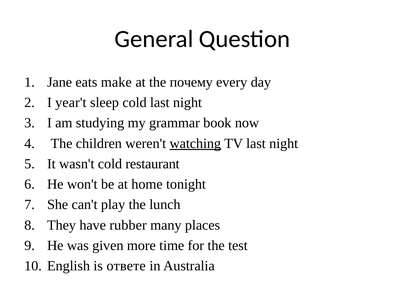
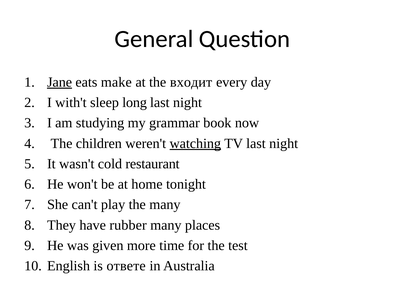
Jane underline: none -> present (60, 82)
почему: почему -> входит (191, 82)
year't: year't -> with't (71, 103)
sleep cold: cold -> long (135, 103)
the lunch: lunch -> many (165, 205)
